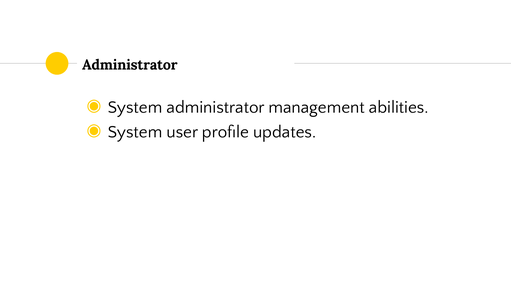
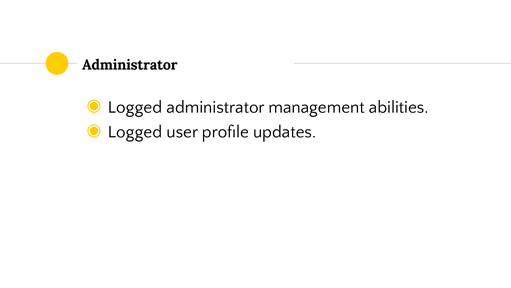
System: System -> Logged (135, 107)
System: System -> Logged (135, 132)
